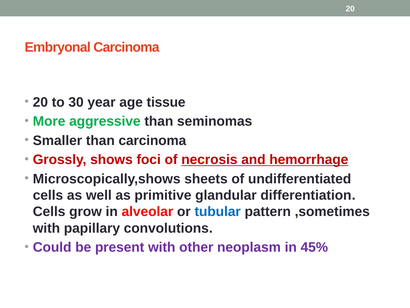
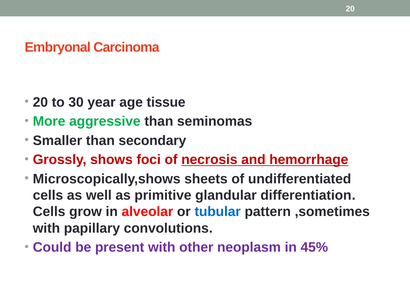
than carcinoma: carcinoma -> secondary (152, 140)
